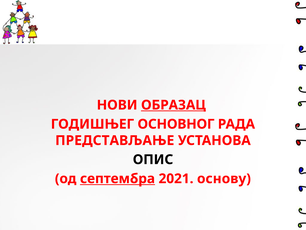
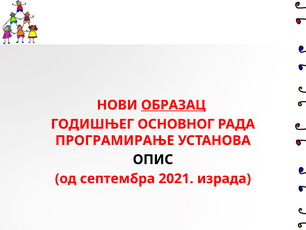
ПРЕДСТАВЉАЊЕ: ПРЕДСТАВЉАЊЕ -> ПРОГРАМИРАЊЕ (115, 140)
септембра underline: present -> none (117, 178)
основу: основу -> израда (224, 178)
